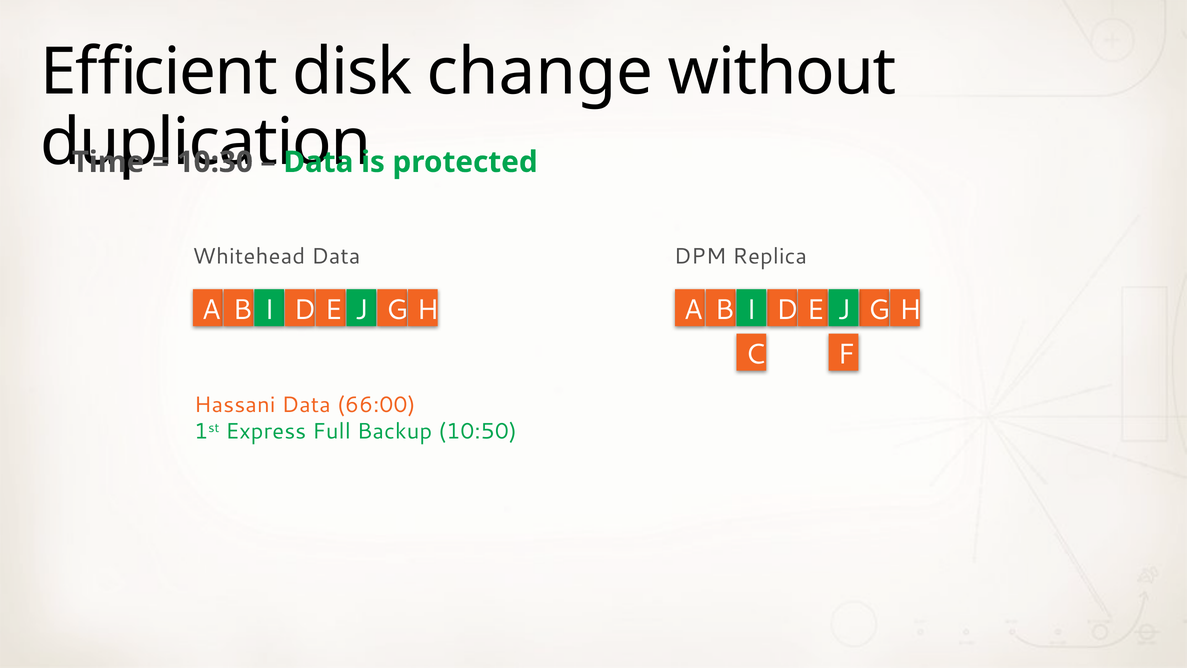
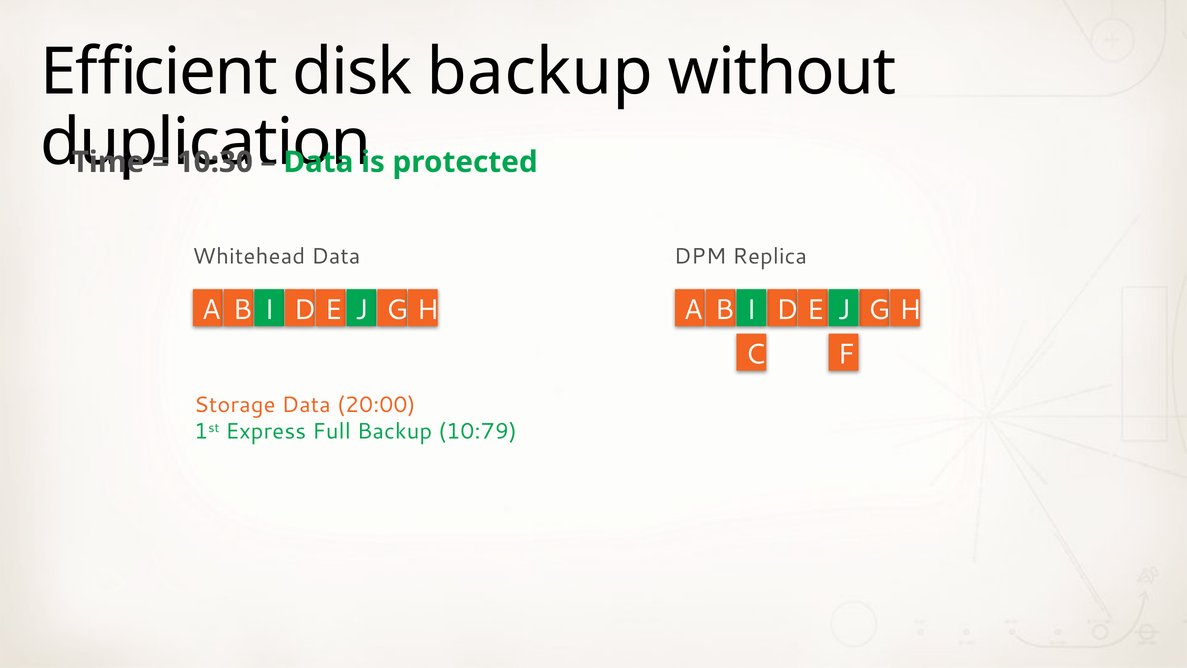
disk change: change -> backup (540, 72)
Hassani: Hassani -> Storage (235, 405)
66:00: 66:00 -> 20:00 (376, 405)
10:50: 10:50 -> 10:79 (478, 431)
